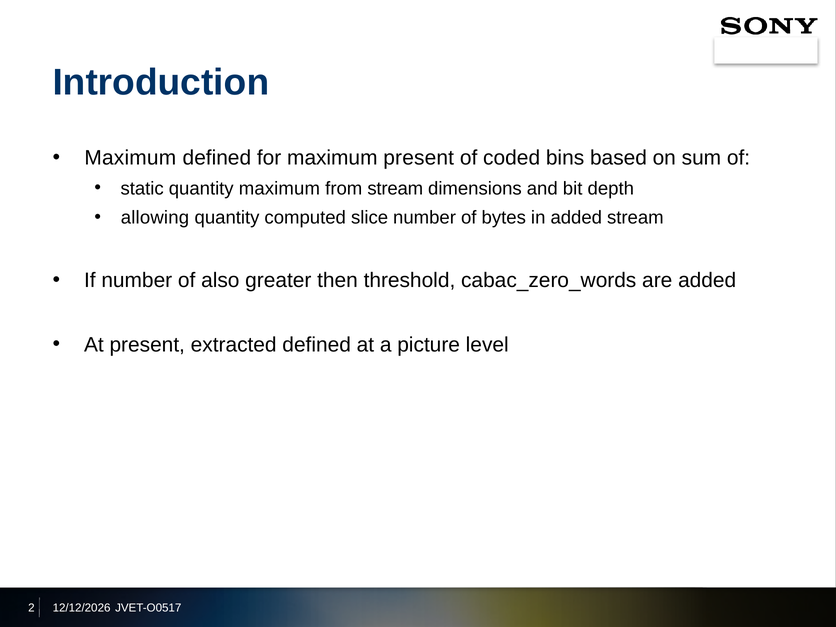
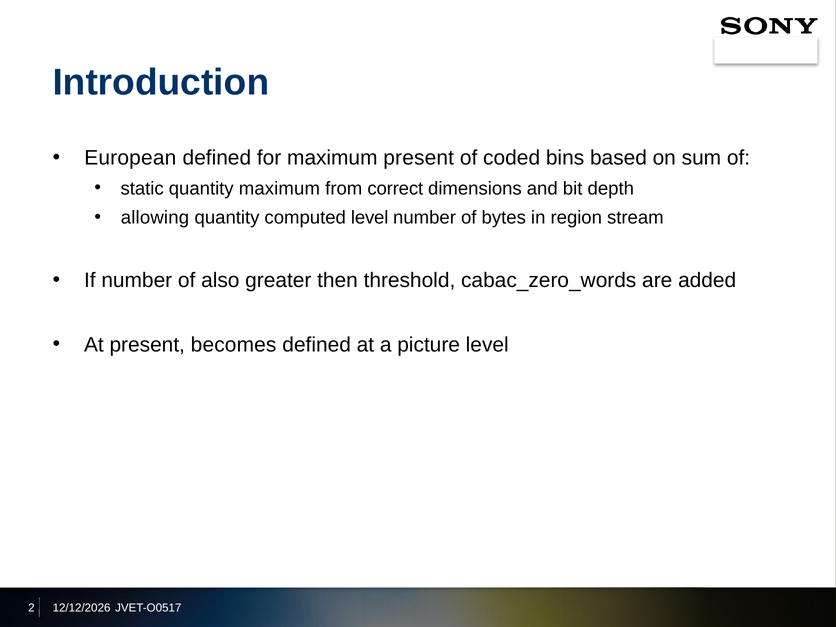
Maximum: Maximum -> European (130, 158)
from stream: stream -> correct (395, 188)
computed slice: slice -> level (370, 218)
in added: added -> region (576, 218)
extracted: extracted -> becomes (234, 345)
